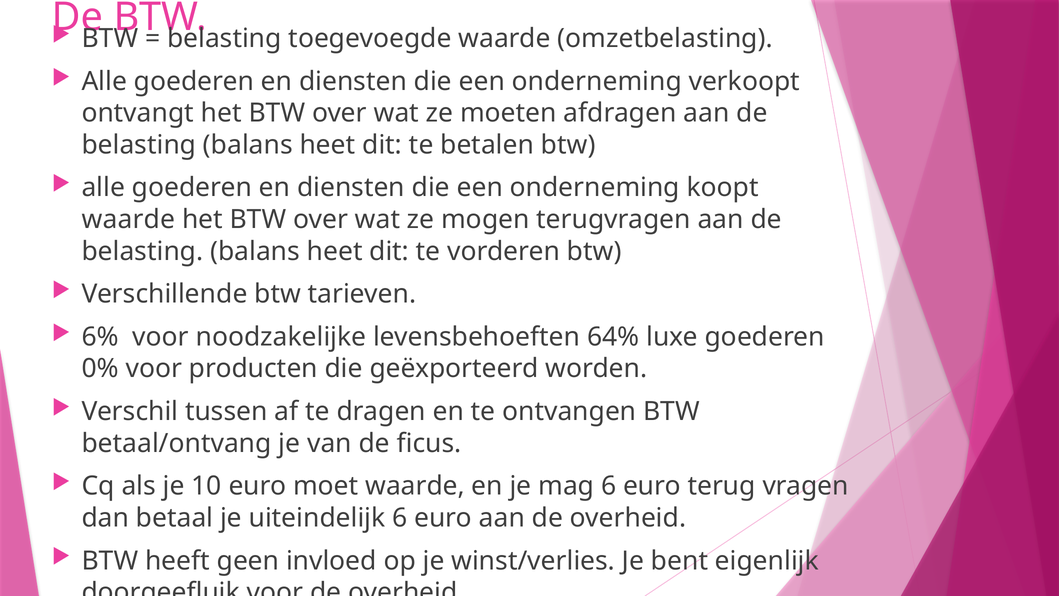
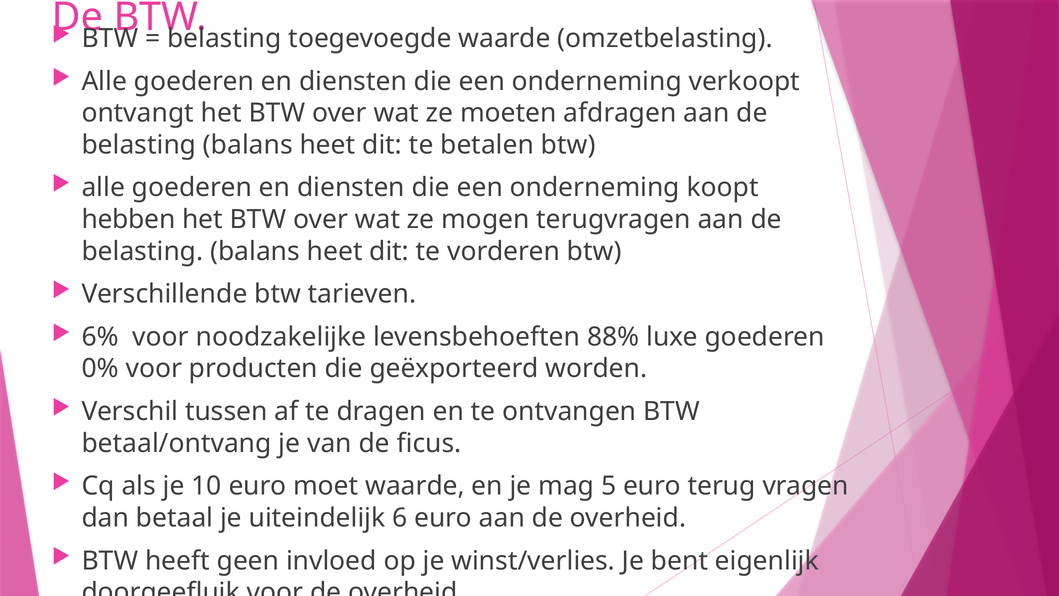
waarde: waarde -> hebben (129, 219)
64%: 64% -> 88% (613, 337)
mag 6: 6 -> 5 (609, 486)
